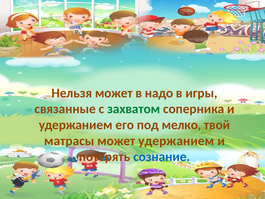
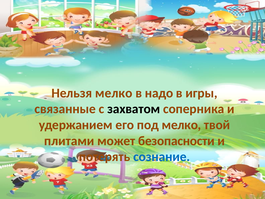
Нельзя может: может -> мелко (114, 93)
захватом colour: green -> black (134, 109)
матрасы: матрасы -> плитами (69, 141)
может удержанием: удержанием -> безопасности (176, 141)
